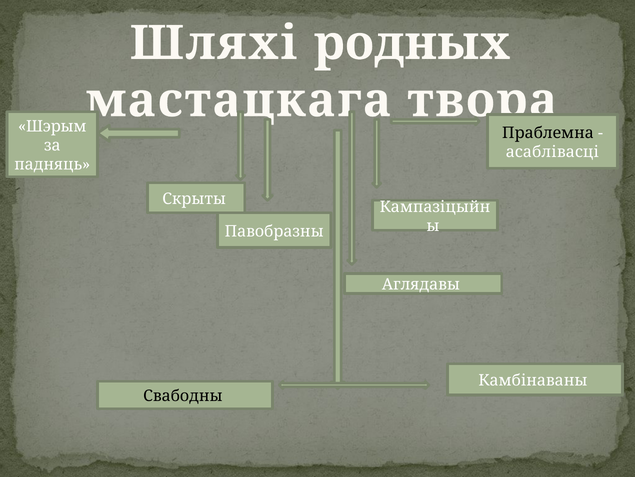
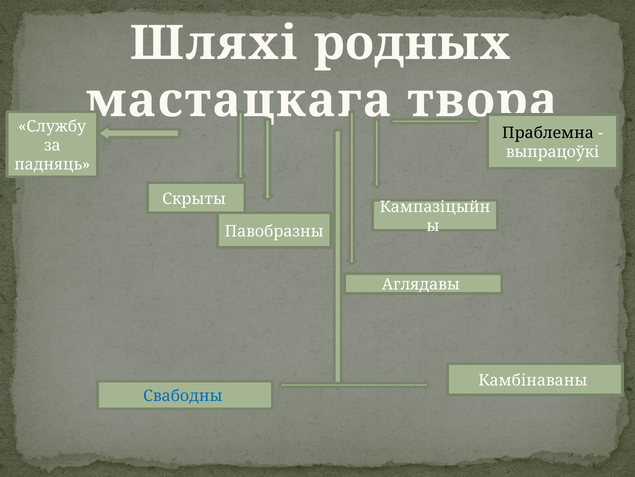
Шэрым: Шэрым -> Службу (52, 126)
асаблівасці: асаблівасці -> выпрацоўкі (553, 152)
Свабодны colour: black -> blue (183, 395)
